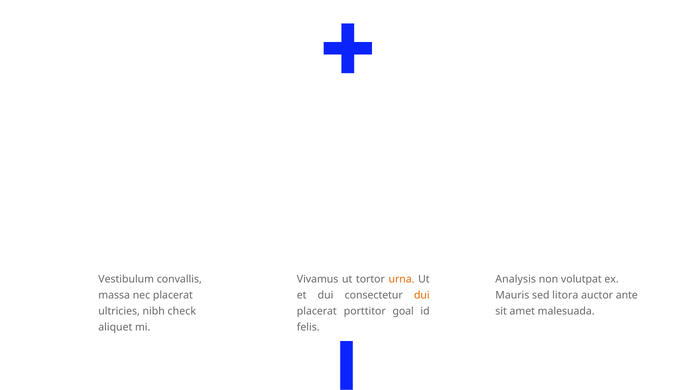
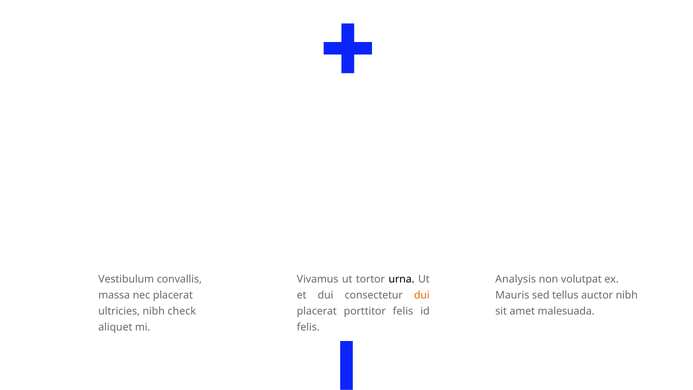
urna colour: orange -> black (402, 280)
litora: litora -> tellus (565, 295)
auctor ante: ante -> nibh (627, 295)
porttitor goal: goal -> felis (403, 311)
